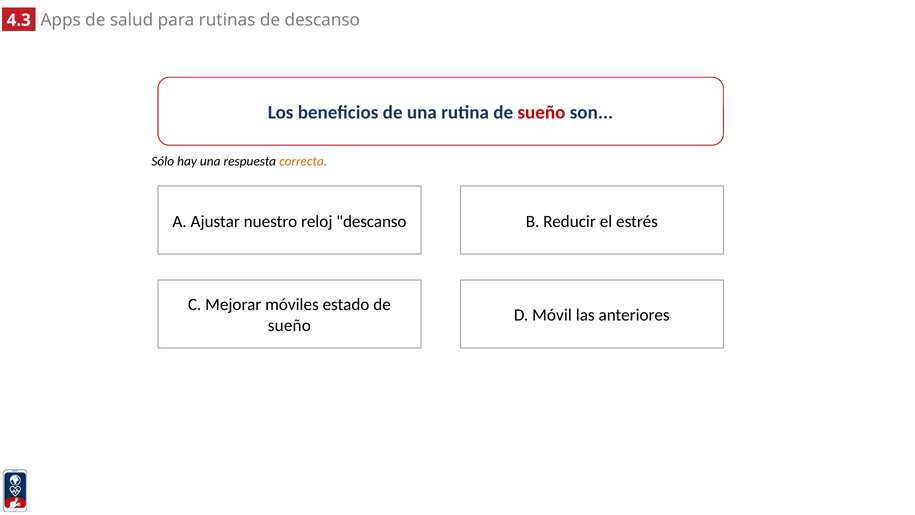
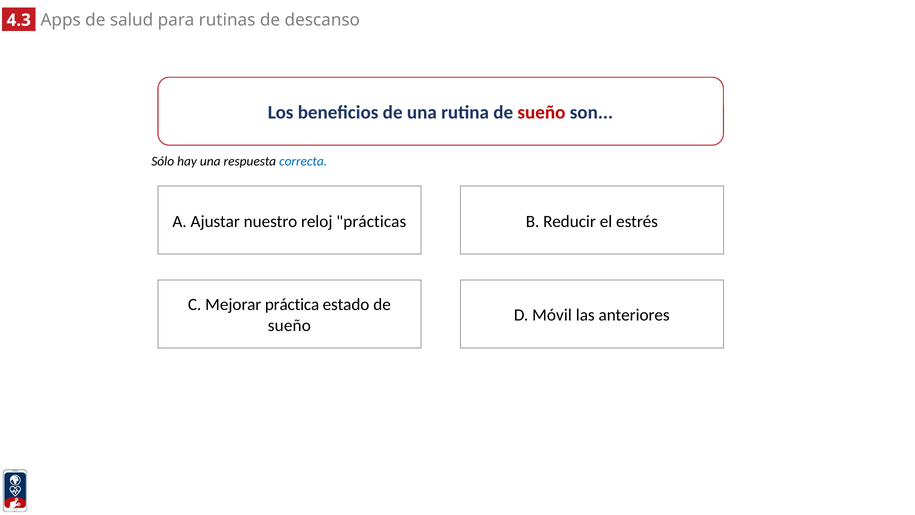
correcta colour: orange -> blue (303, 161)
reloj descanso: descanso -> prácticas (371, 221)
móviles: móviles -> práctica (292, 305)
